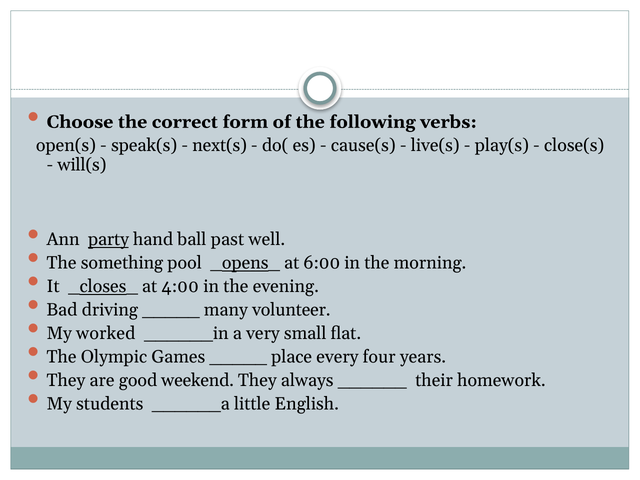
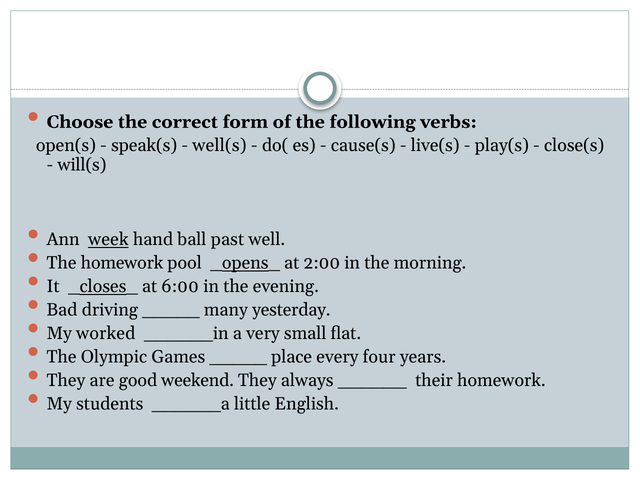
next(s: next(s -> well(s (219, 145)
party: party -> week (108, 239)
The something: something -> homework (122, 263)
6:00: 6:00 -> 2:00 (322, 263)
4:00: 4:00 -> 6:00 (180, 286)
volunteer: volunteer -> yesterday (291, 310)
